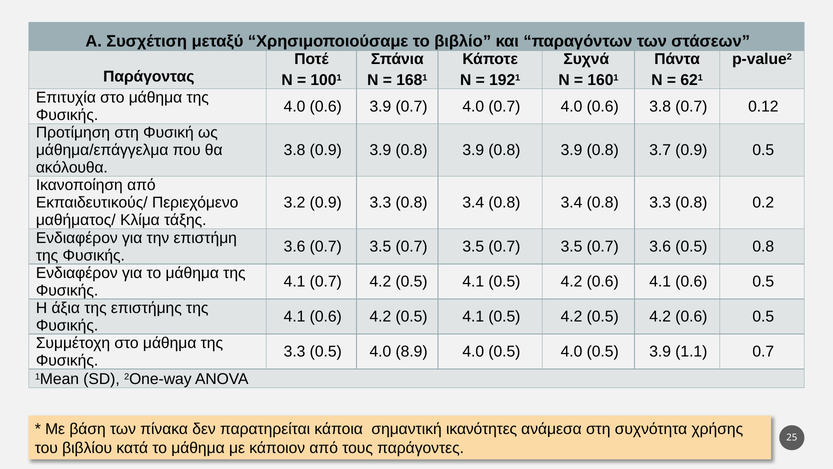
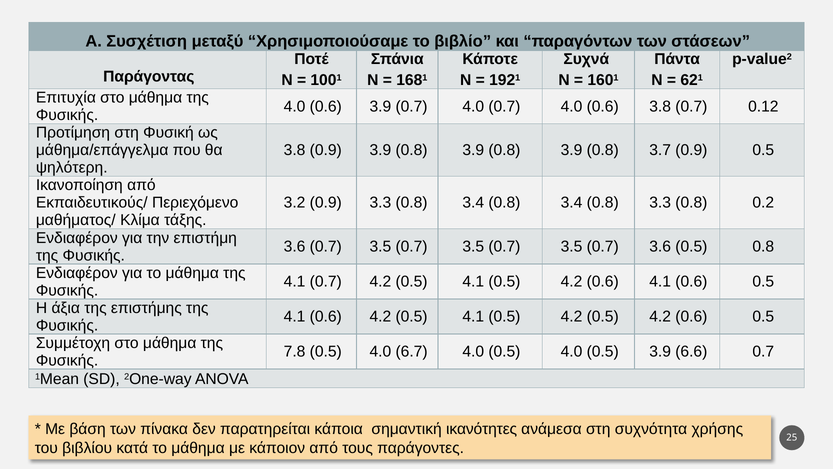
ακόλουθα: ακόλουθα -> ψηλότερη (72, 168)
3.3: 3.3 -> 7.8 (295, 351)
8.9: 8.9 -> 6.7 (412, 351)
1.1: 1.1 -> 6.6 (691, 351)
